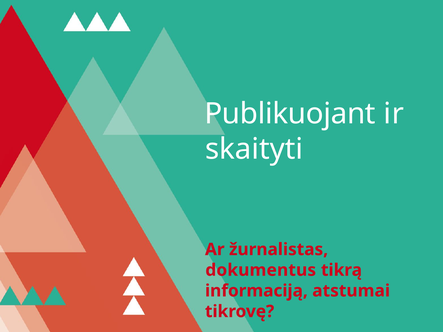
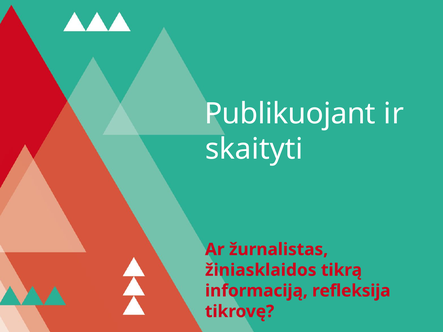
dokumentus: dokumentus -> žiniasklaidos (261, 270)
atstumai: atstumai -> refleksija (351, 291)
